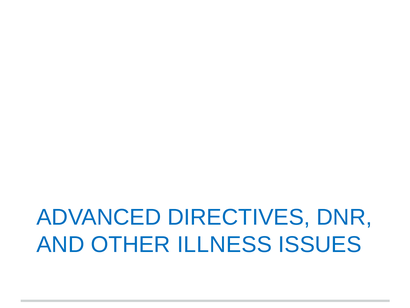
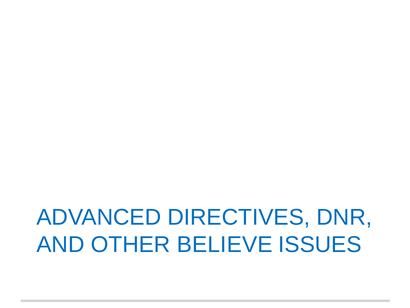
ILLNESS: ILLNESS -> BELIEVE (225, 244)
